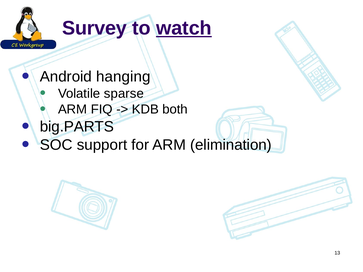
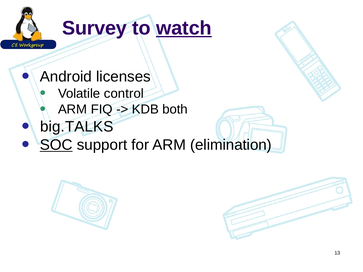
hanging: hanging -> licenses (123, 77)
sparse: sparse -> control (124, 94)
big.PARTS: big.PARTS -> big.TALKS (77, 127)
SOC underline: none -> present (56, 145)
